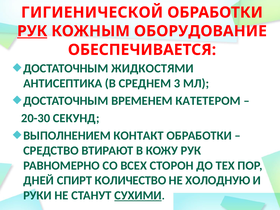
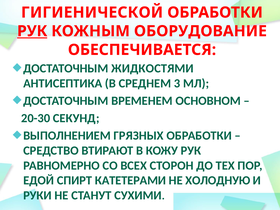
КАТЕТЕРОМ: КАТЕТЕРОМ -> ОСНОВНОМ (208, 101)
КОНТАКТ: КОНТАКТ -> ГРЯЗНЫХ (139, 136)
ДНЕЙ: ДНЕЙ -> ЕДОЙ (39, 180)
КОЛИЧЕСТВО: КОЛИЧЕСТВО -> КАТЕТЕРАМИ (131, 180)
СУХИМИ underline: present -> none (138, 195)
